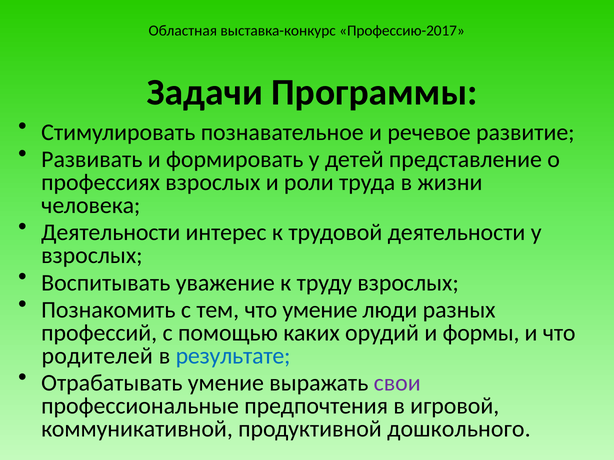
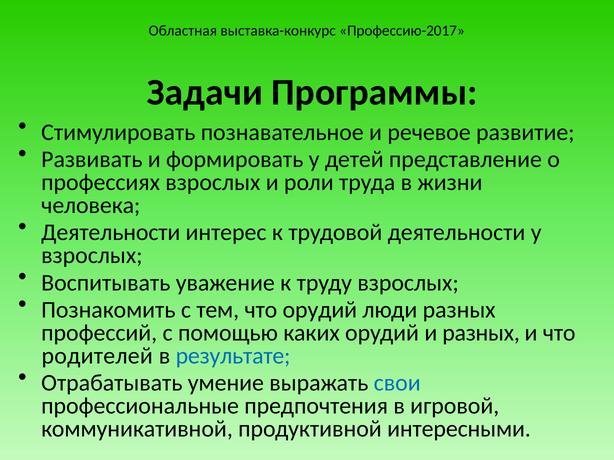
что умение: умение -> орудий (320, 310)
и формы: формы -> разных (481, 333)
свои colour: purple -> blue (397, 383)
дошкольного: дошкольного -> интересными (459, 429)
